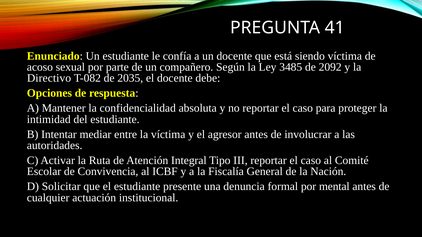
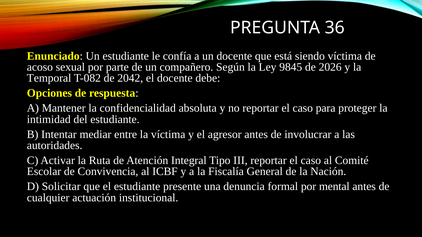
41: 41 -> 36 (335, 28)
3485: 3485 -> 9845 (291, 67)
2092: 2092 -> 2026 (330, 67)
Directivo: Directivo -> Temporal (49, 78)
2035: 2035 -> 2042 (130, 78)
